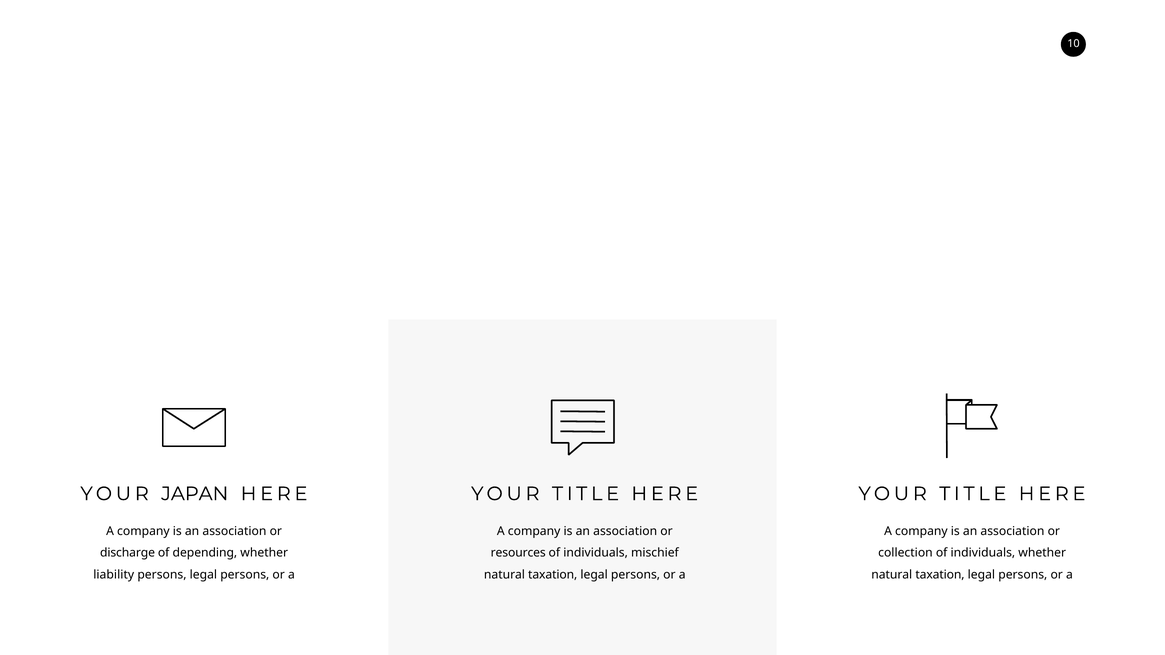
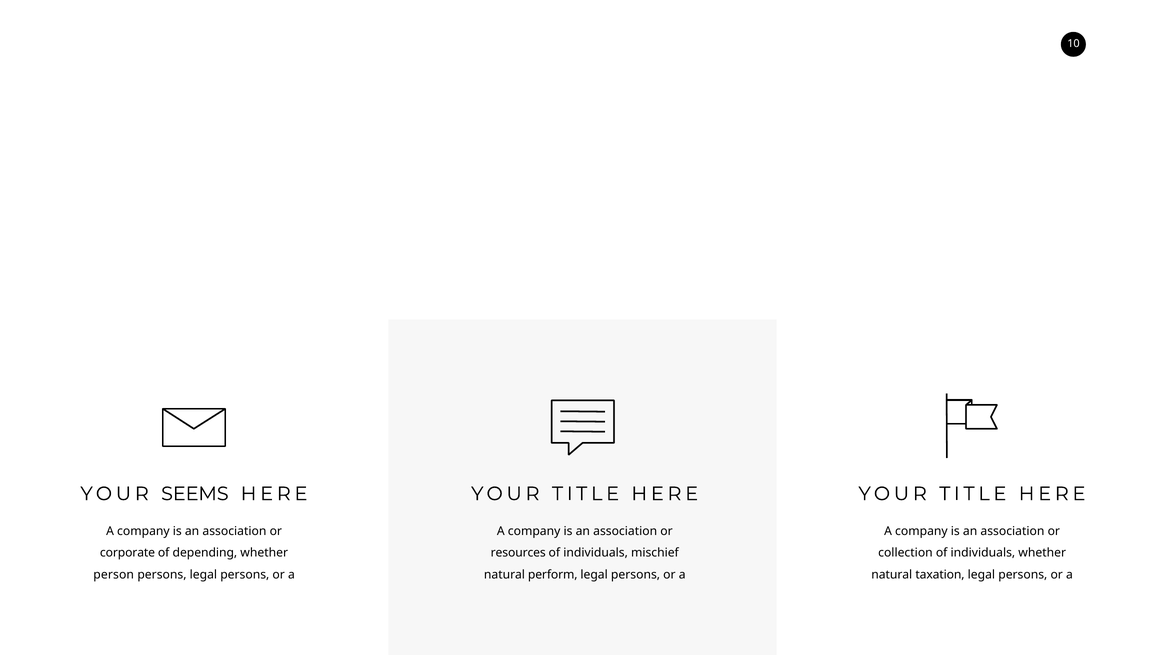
JAPAN: JAPAN -> SEEMS (195, 494)
discharge: discharge -> corporate (128, 553)
liability: liability -> person (114, 575)
taxation: taxation -> perform (553, 575)
